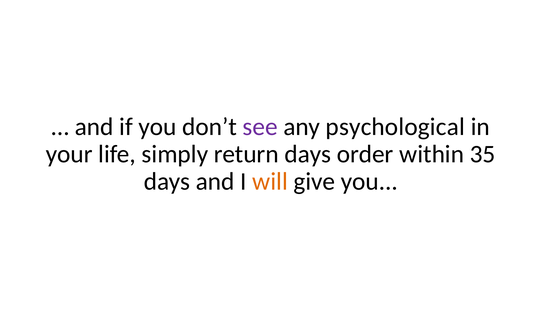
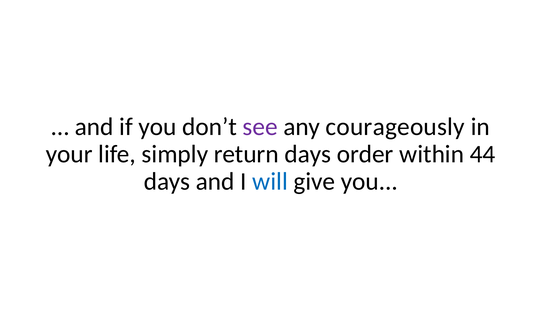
psychological: psychological -> courageously (395, 127)
35: 35 -> 44 (483, 154)
will colour: orange -> blue (270, 182)
